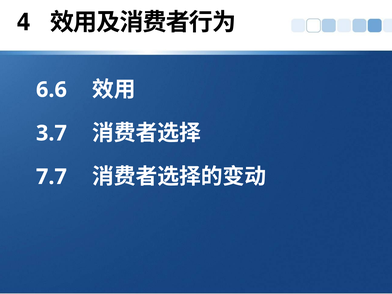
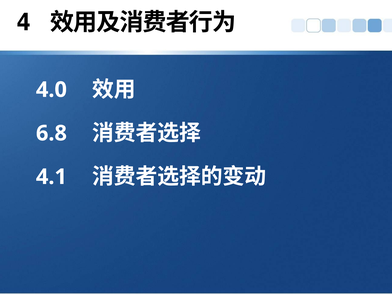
6.6: 6.6 -> 4.0 (51, 90)
3.7: 3.7 -> 6.8 (51, 133)
7.7: 7.7 -> 4.1 (51, 177)
